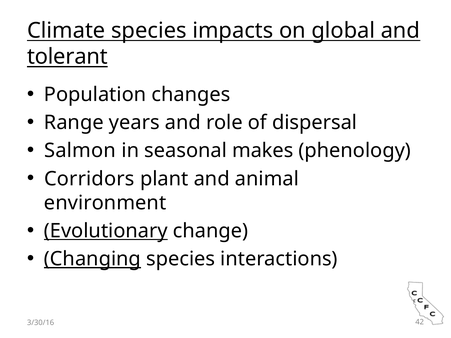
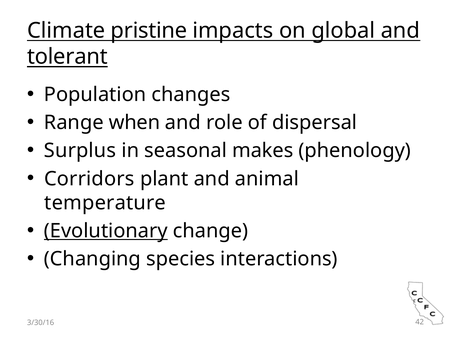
Climate species: species -> pristine (149, 30)
years: years -> when (134, 123)
Salmon: Salmon -> Surplus (80, 151)
environment: environment -> temperature (105, 203)
Changing underline: present -> none (92, 259)
